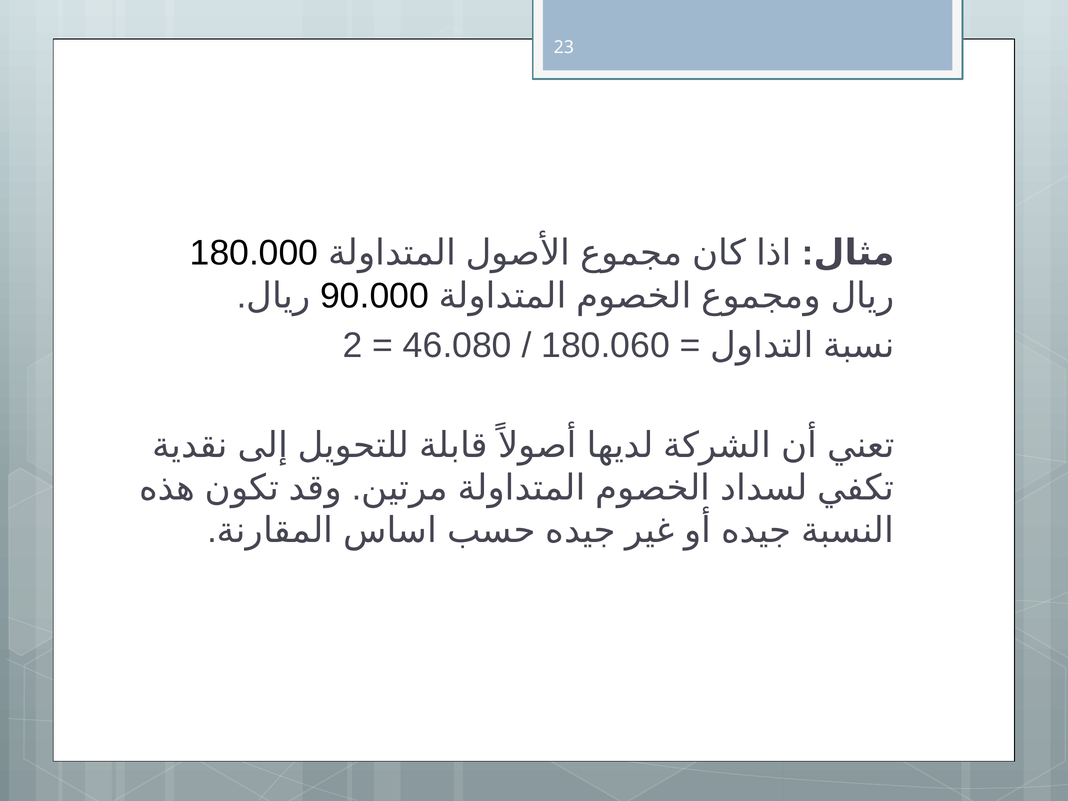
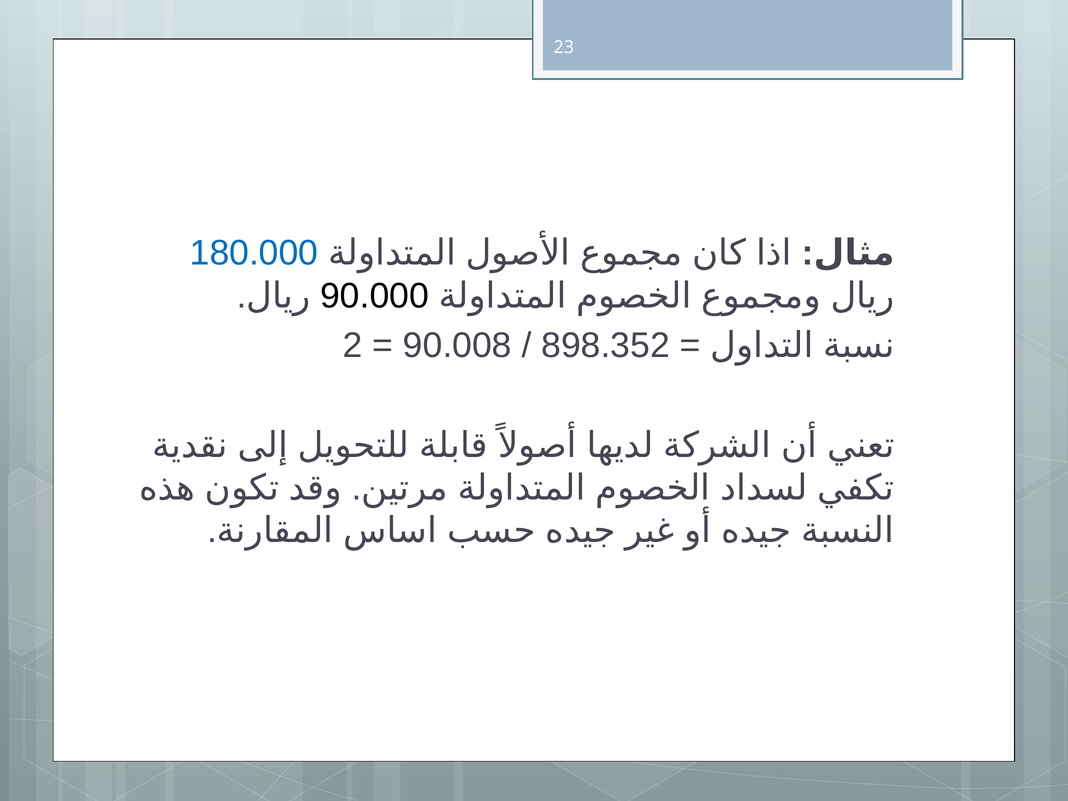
180.000 colour: black -> blue (254, 253)
46.080: 46.080 -> 90.008 (457, 346)
180.060: 180.060 -> 898.352 (606, 346)
